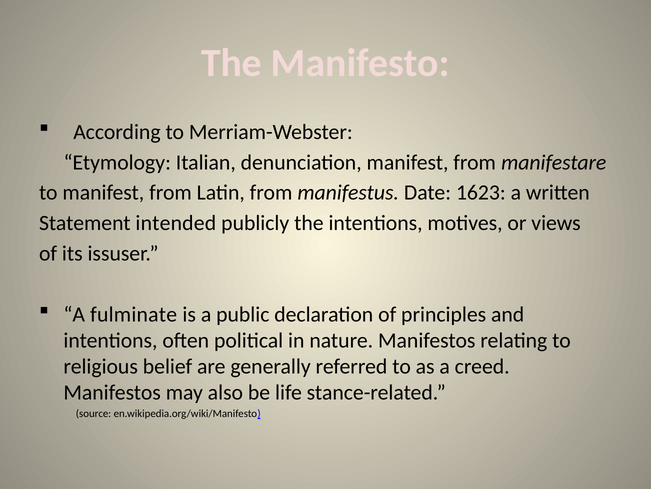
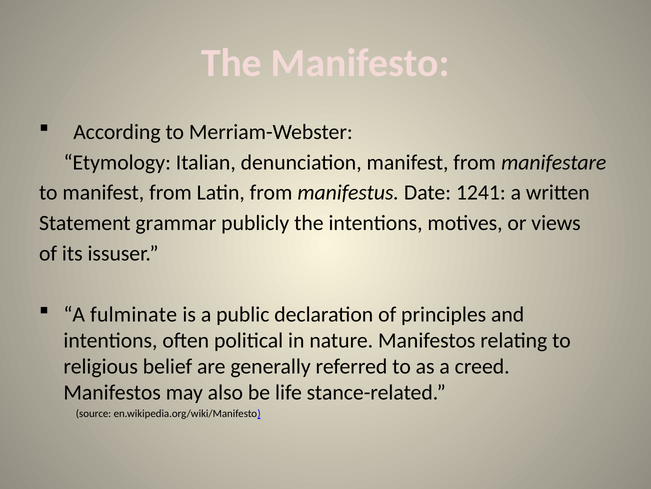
1623: 1623 -> 1241 (481, 192)
intended: intended -> grammar (176, 223)
